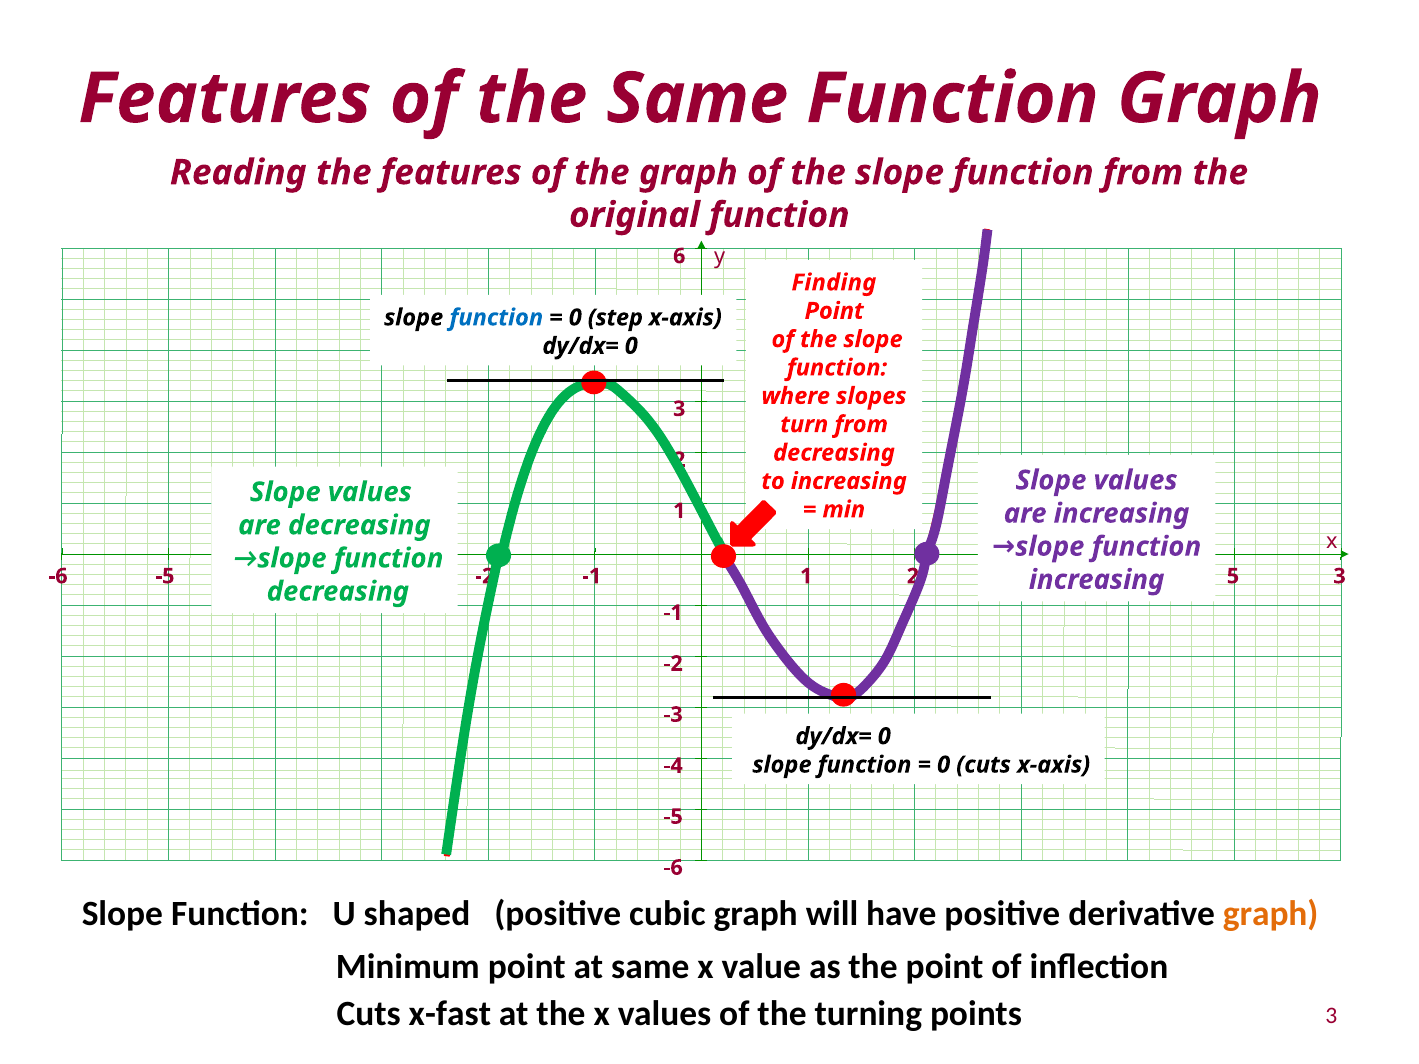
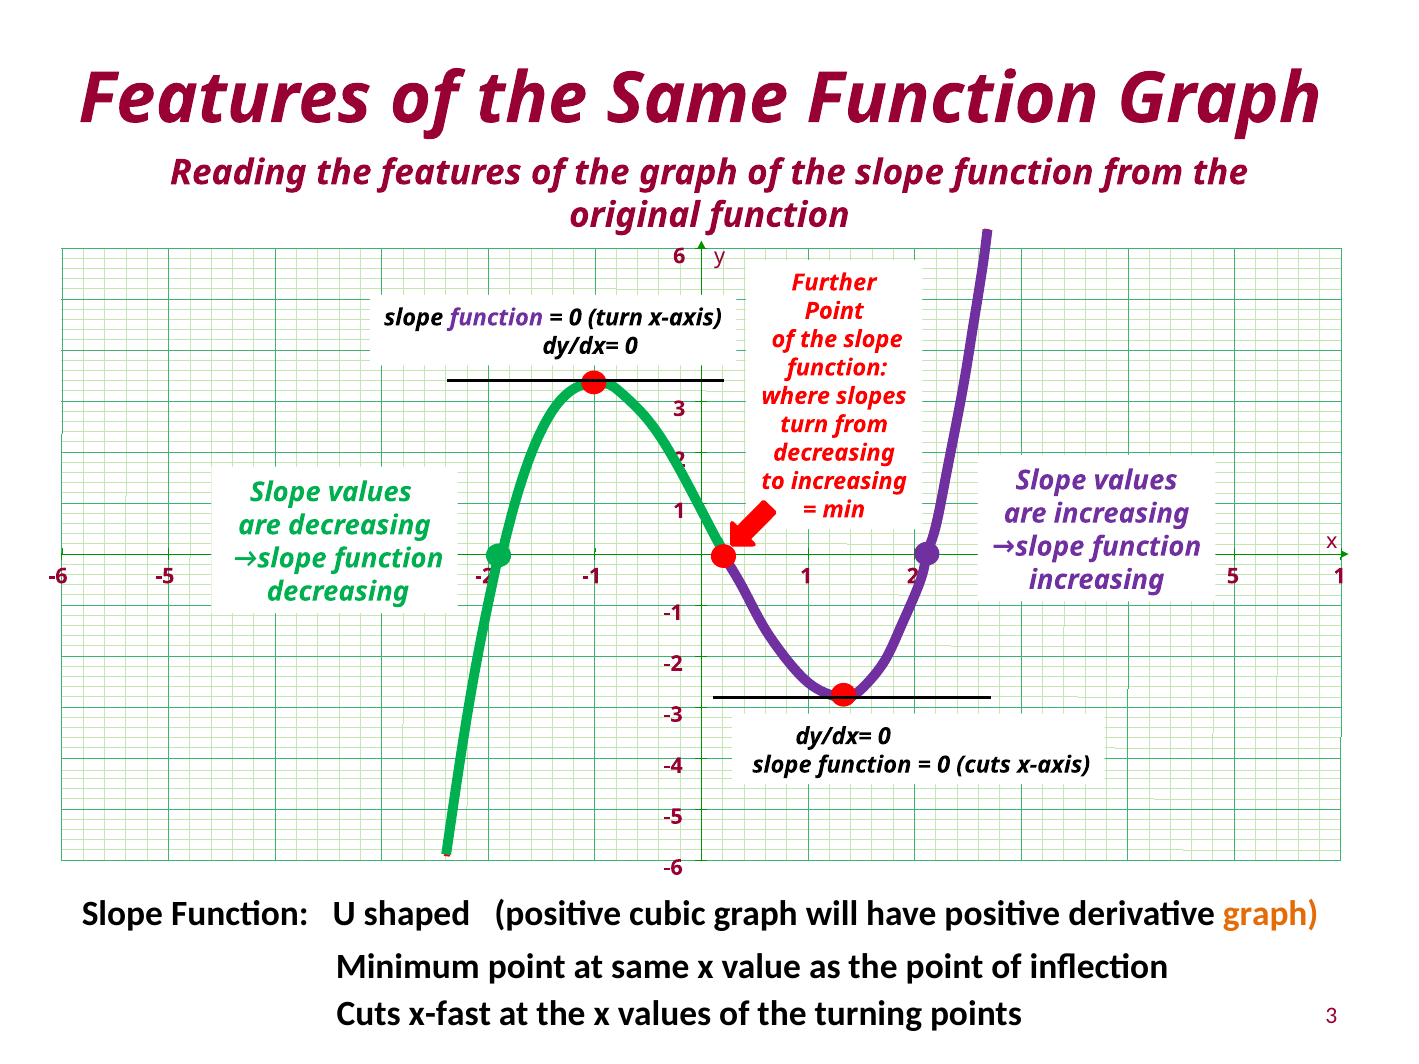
Finding: Finding -> Further (834, 283)
function colour: blue -> purple (496, 318)
0 step: step -> turn (615, 318)
5 3: 3 -> 1 (1340, 576)
